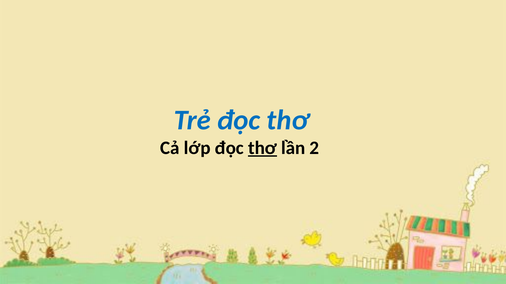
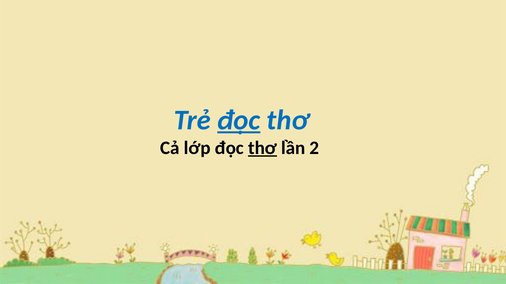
đọc underline: none -> present (239, 120)
